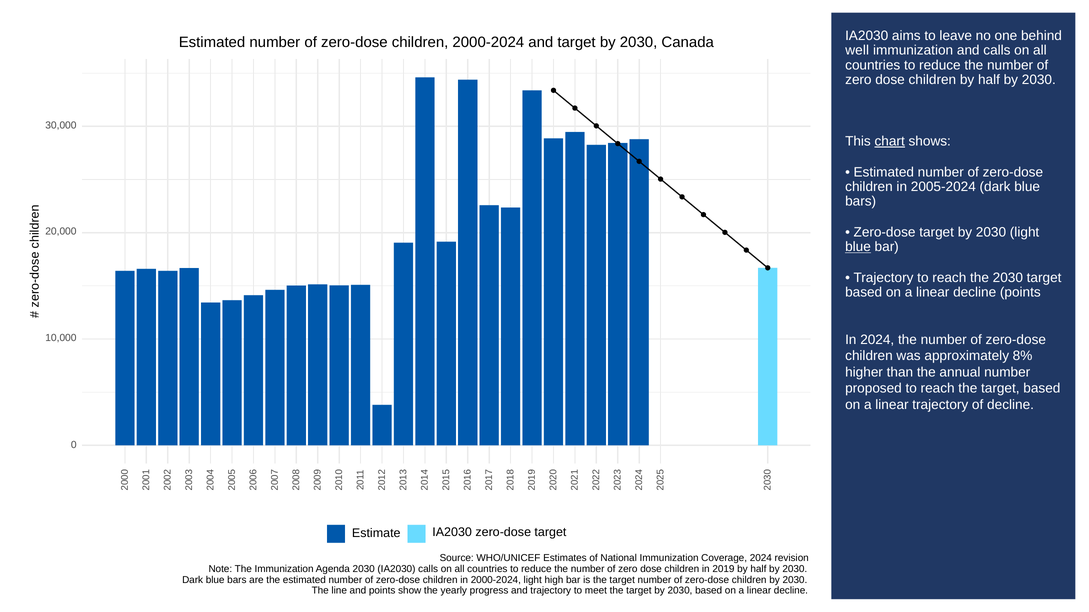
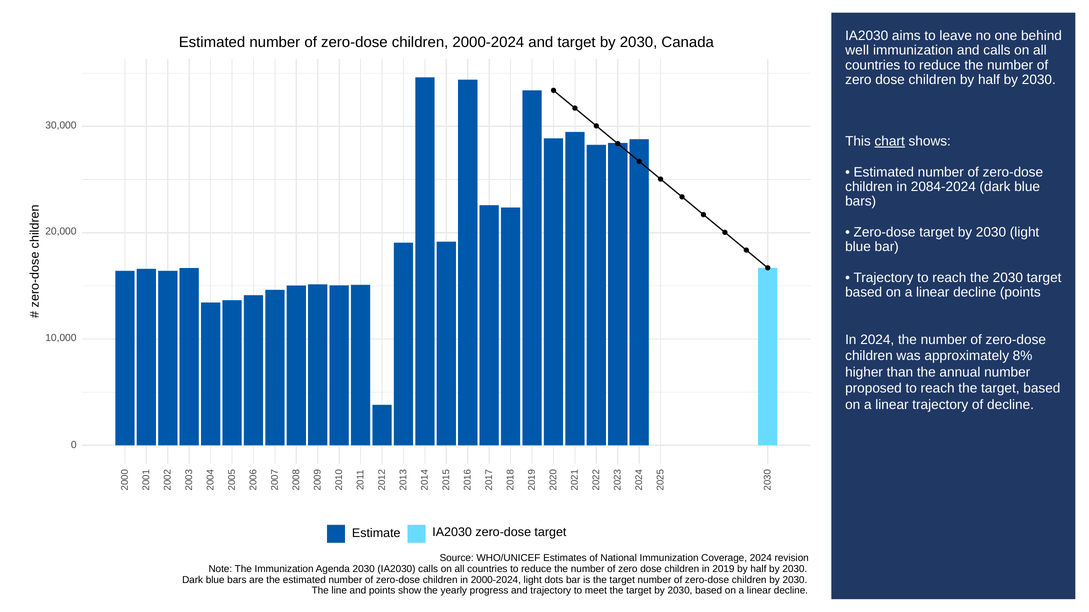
2005-2024: 2005-2024 -> 2084-2024 (943, 187)
blue underline: present -> none (858, 247)
high: high -> dots (554, 580)
